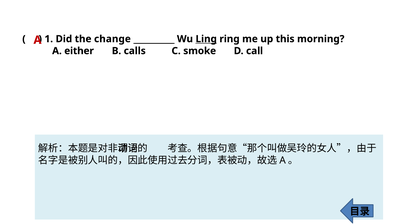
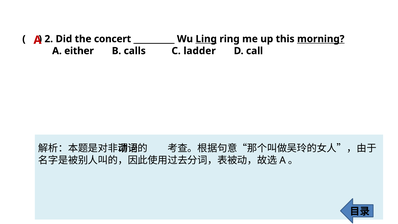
1: 1 -> 2 (49, 39)
change: change -> concert (113, 39)
morning underline: none -> present (321, 39)
smoke: smoke -> ladder (200, 51)
